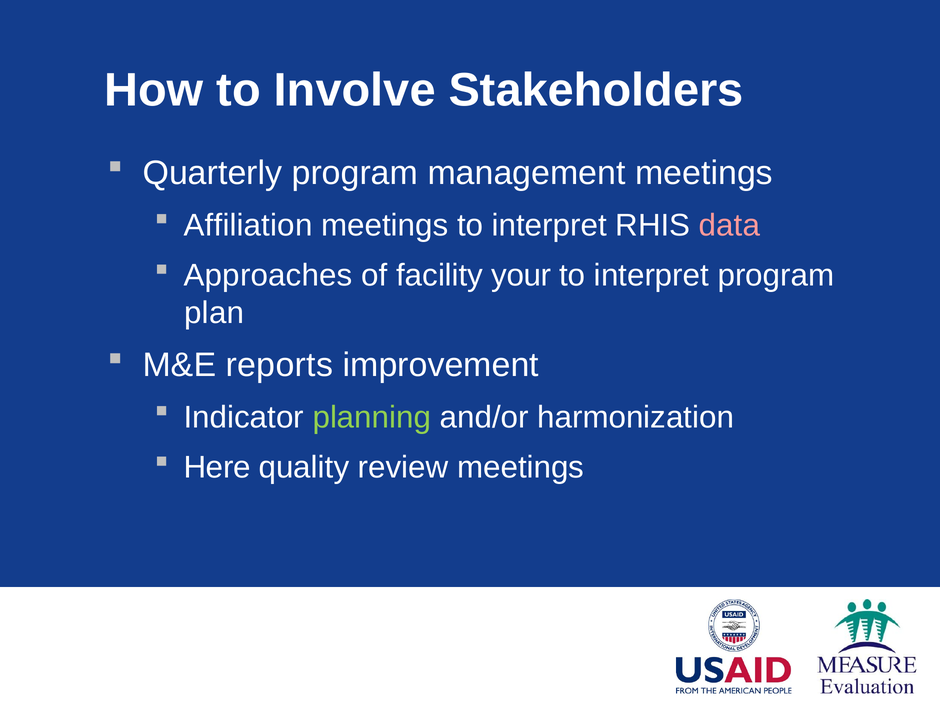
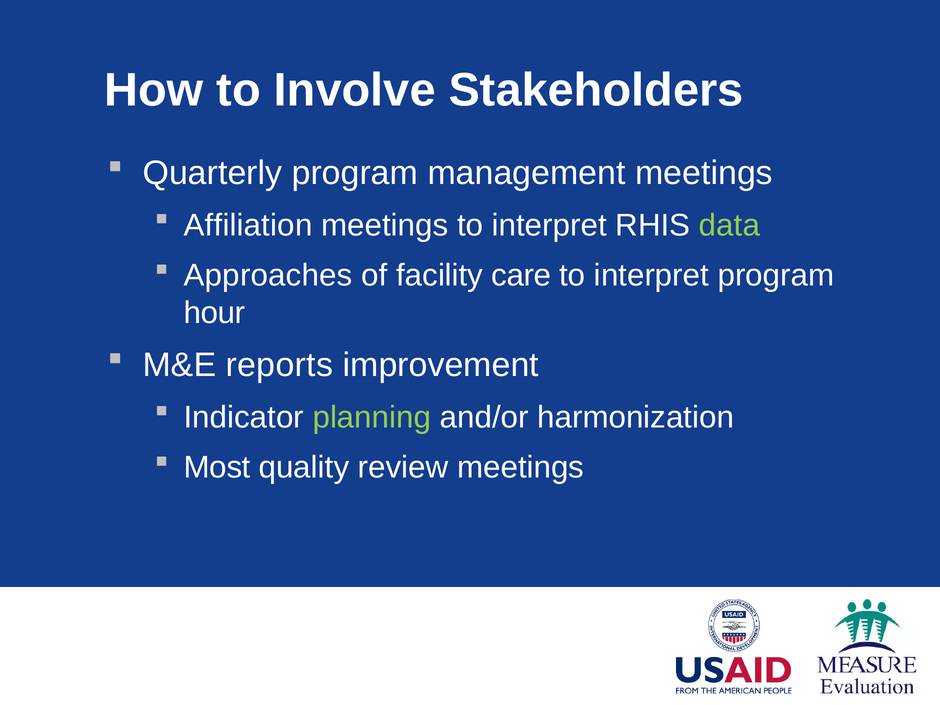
data colour: pink -> light green (729, 225)
your: your -> care (521, 275)
plan: plan -> hour (214, 313)
Here: Here -> Most (217, 467)
